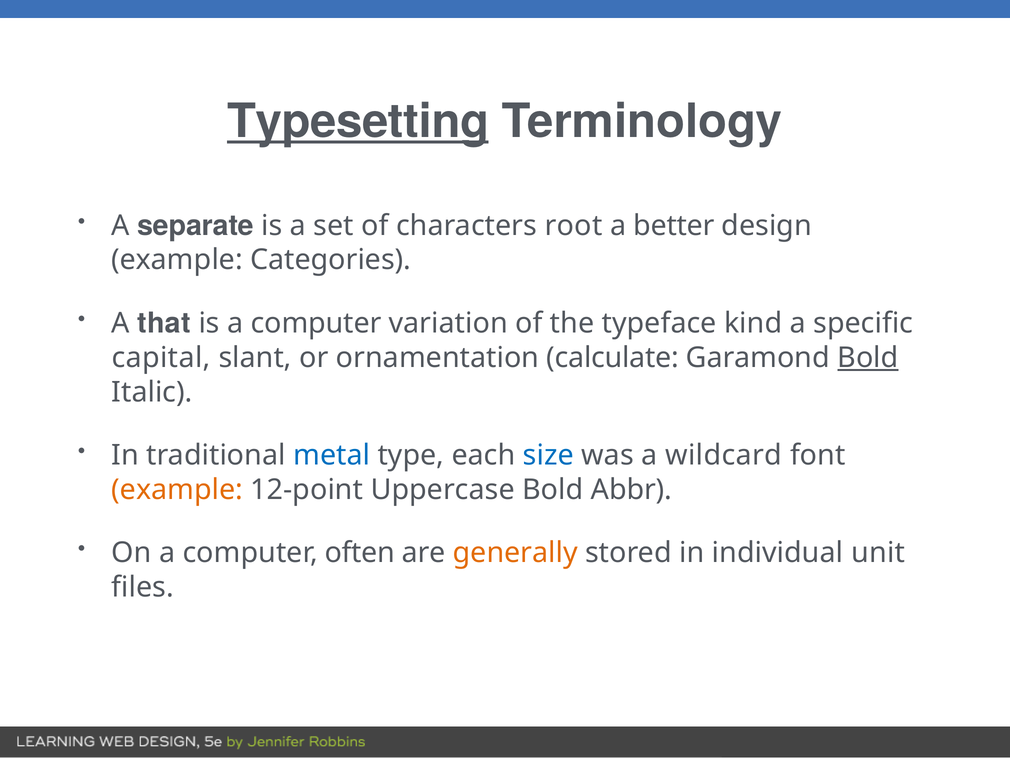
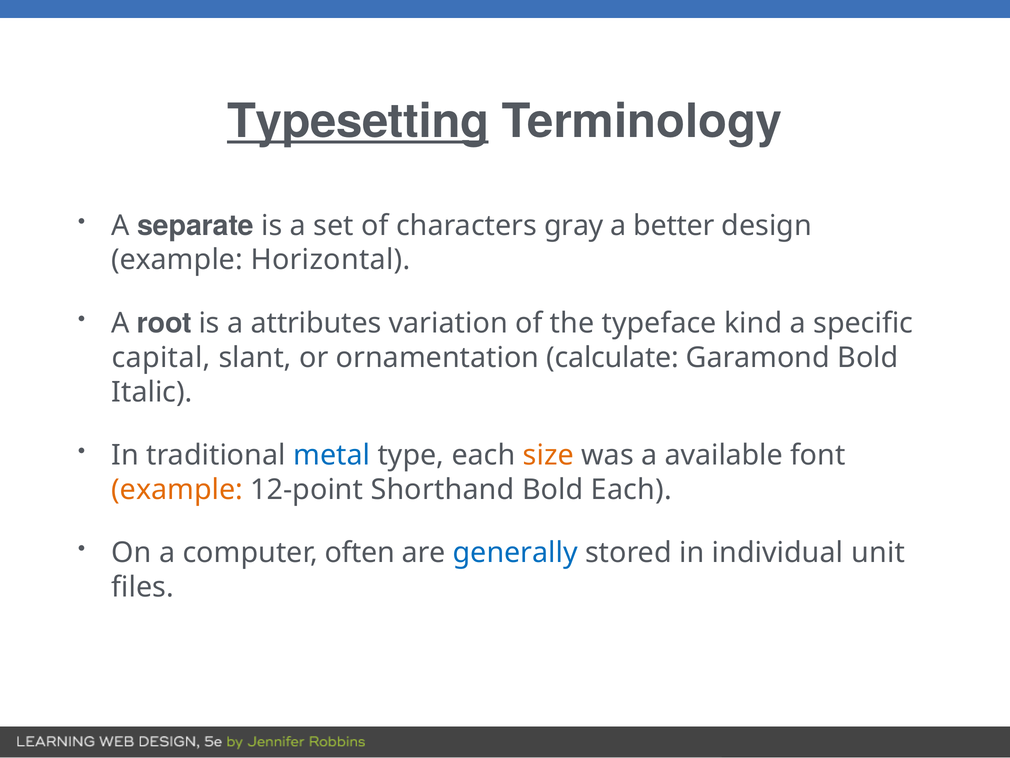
root: root -> gray (574, 225)
Categories: Categories -> Horizontal (330, 260)
that: that -> root (164, 323)
is a computer: computer -> attributes (316, 323)
Bold underline: present -> none (868, 357)
size colour: blue -> orange (548, 455)
wildcard: wildcard -> available (724, 455)
Uppercase: Uppercase -> Shorthand (443, 489)
Bold Abbr: Abbr -> Each (631, 489)
generally colour: orange -> blue (515, 552)
